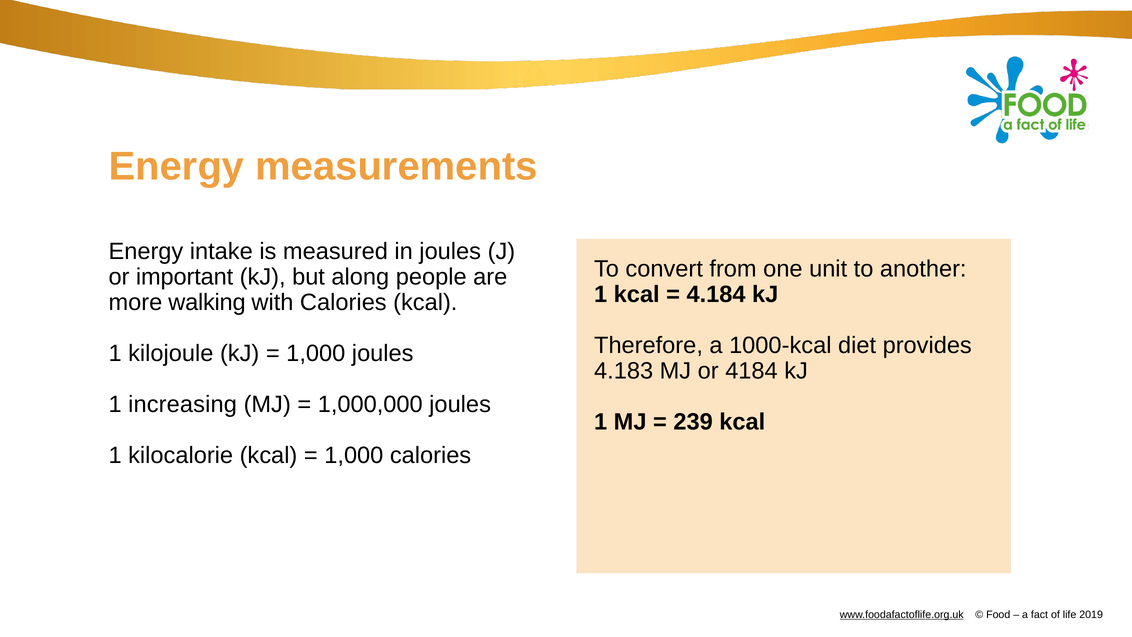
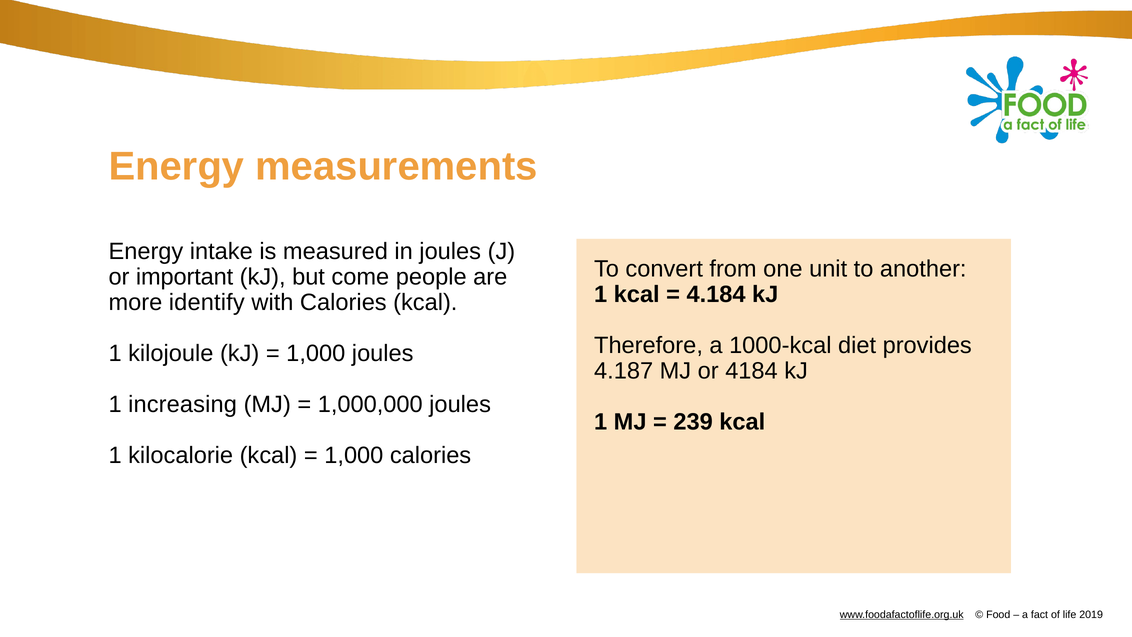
along: along -> come (360, 277)
walking: walking -> identify (207, 302)
4.183: 4.183 -> 4.187 (624, 371)
